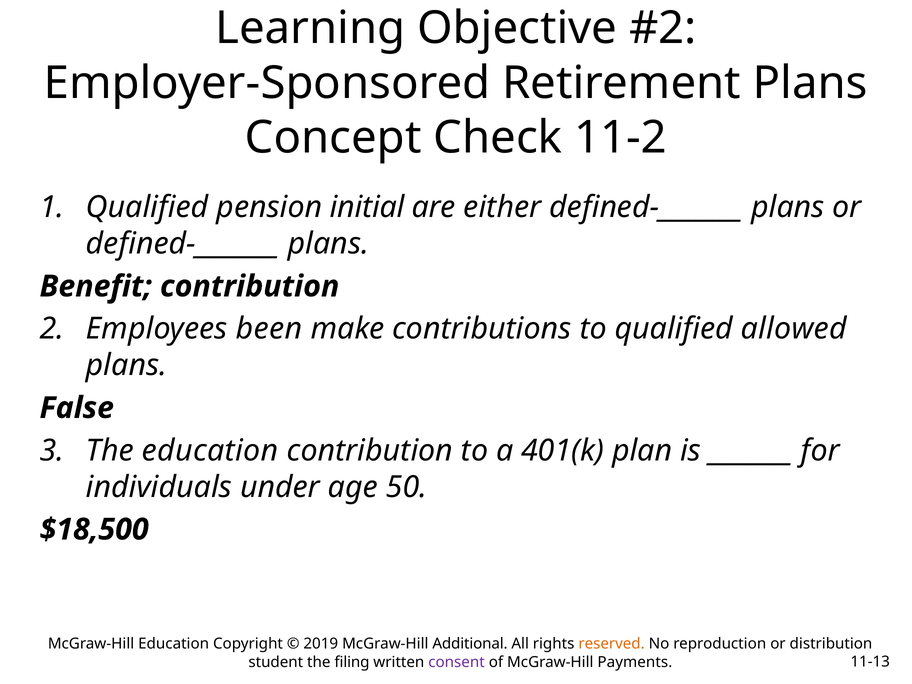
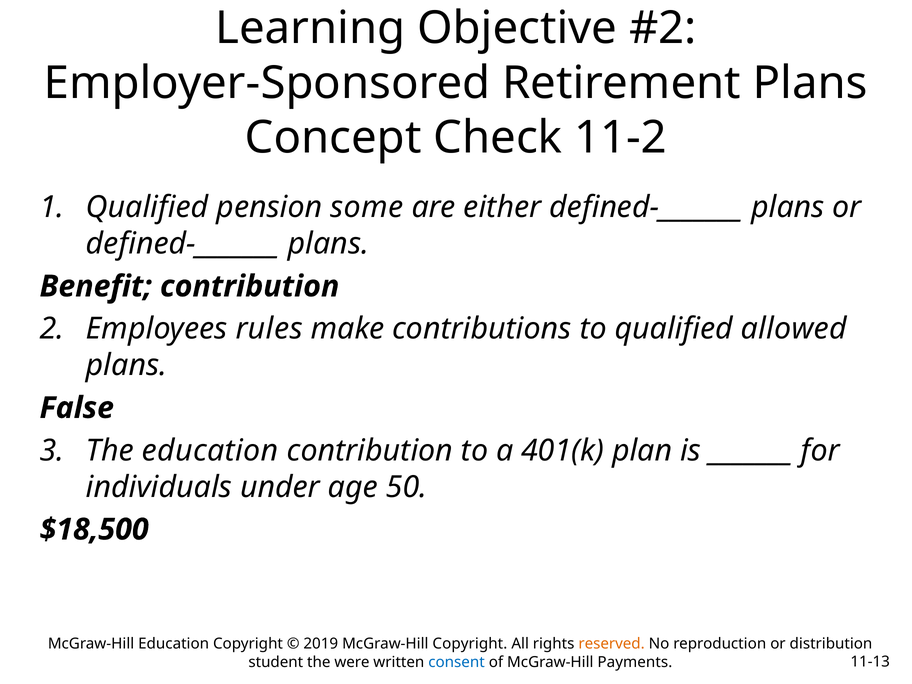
initial: initial -> some (367, 207)
been: been -> rules (269, 329)
McGraw-Hill Additional: Additional -> Copyright (470, 644)
filing: filing -> were (352, 662)
consent colour: purple -> blue (457, 662)
